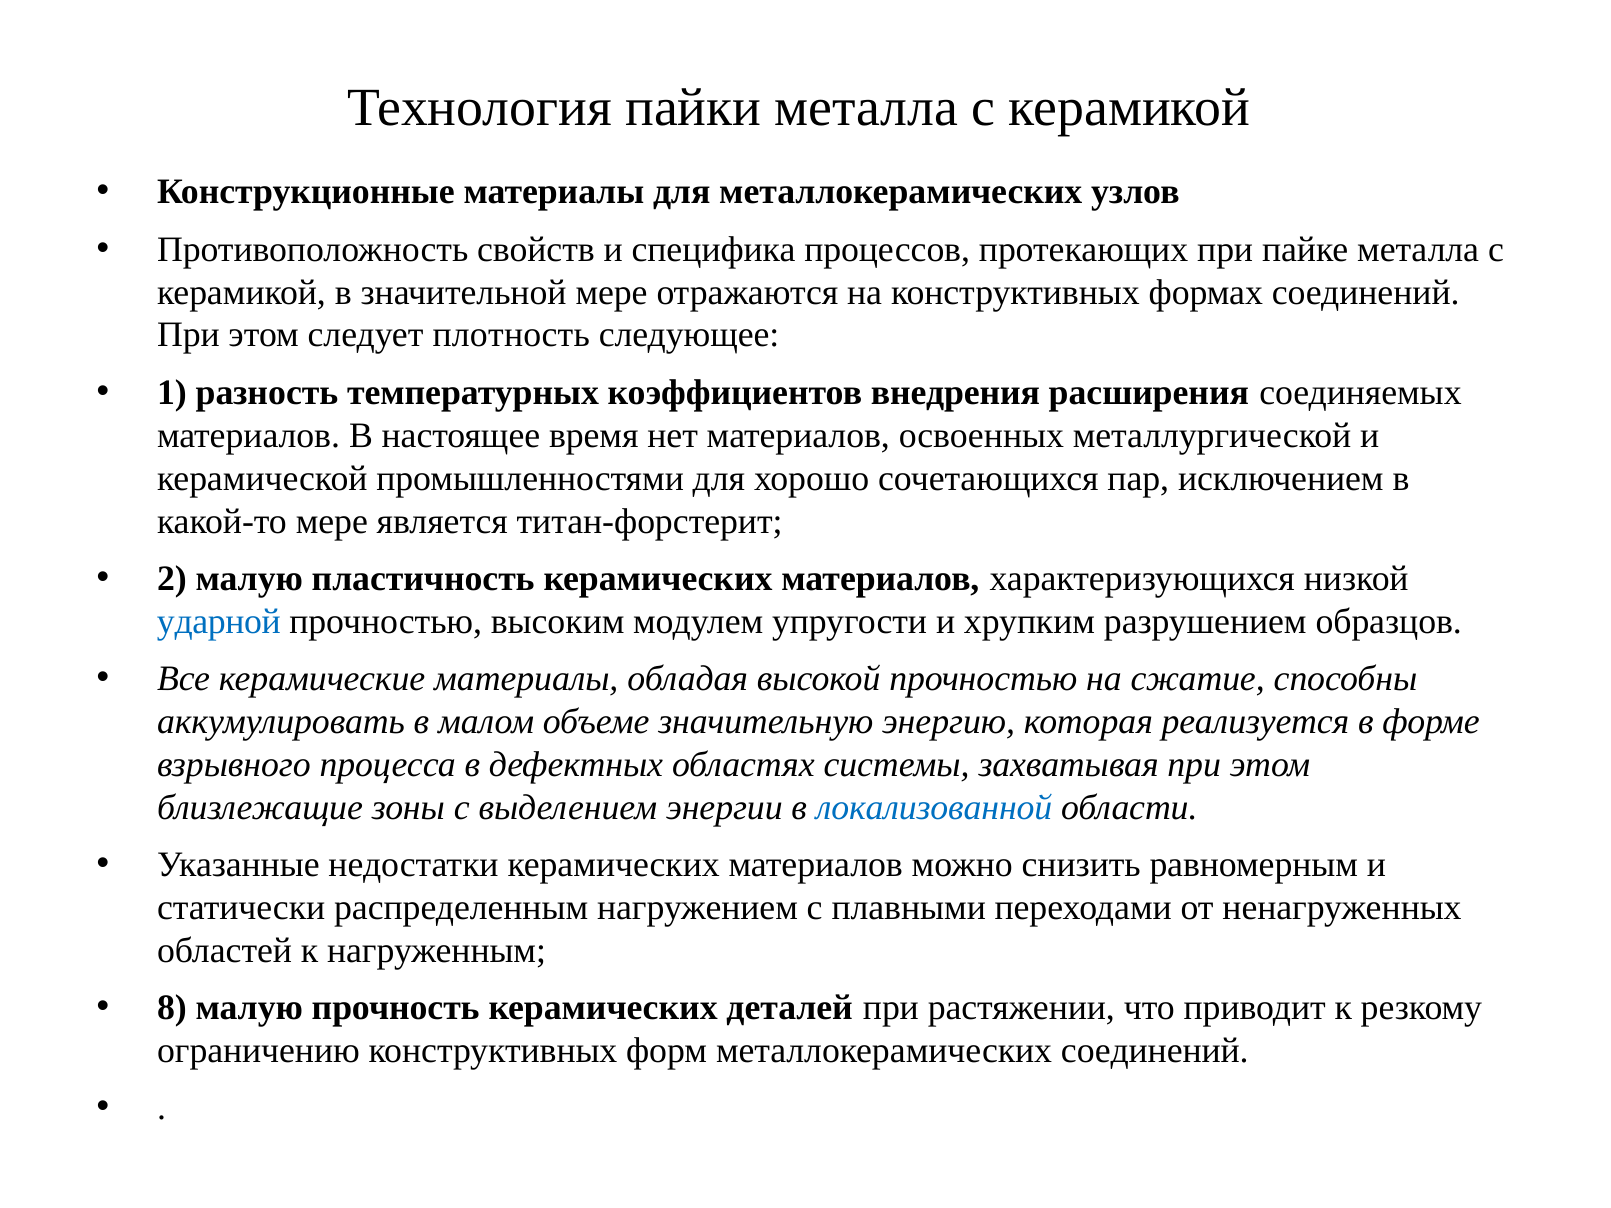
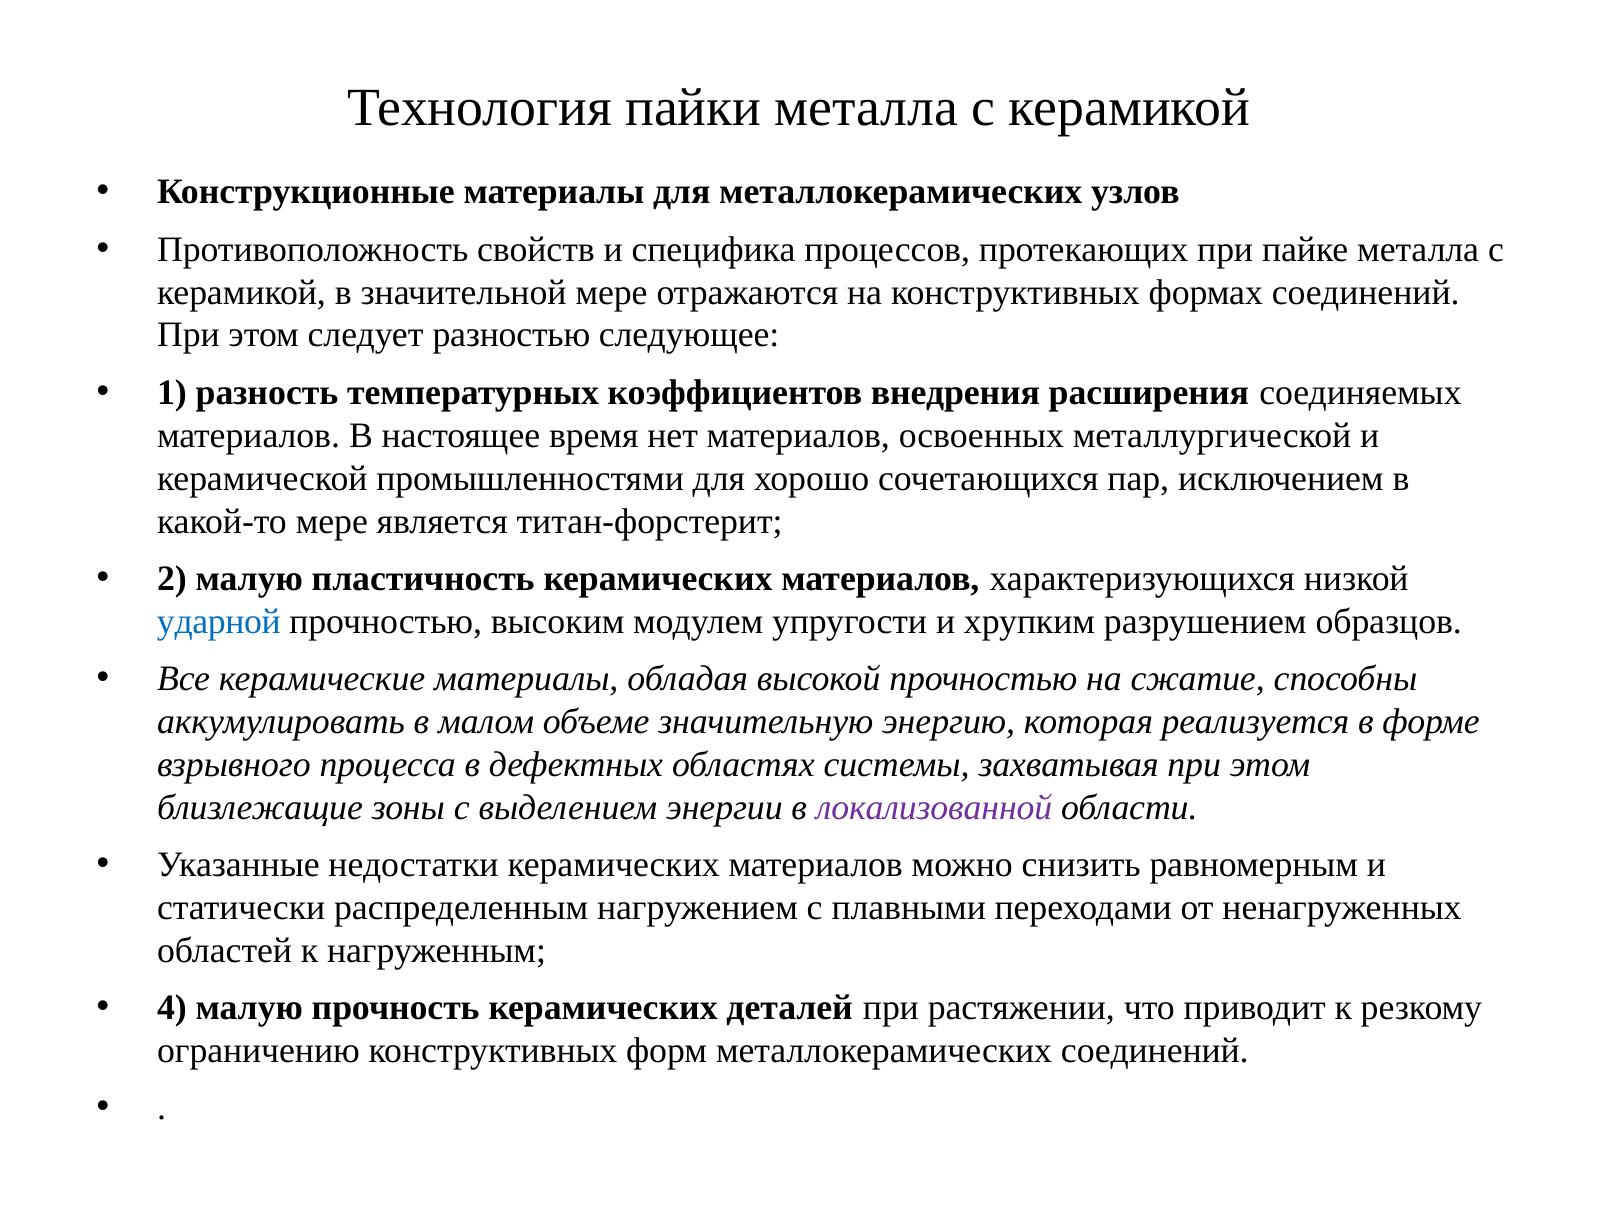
плотность: плотность -> разностью (511, 335)
локализованной colour: blue -> purple (934, 808)
8: 8 -> 4 (172, 1008)
